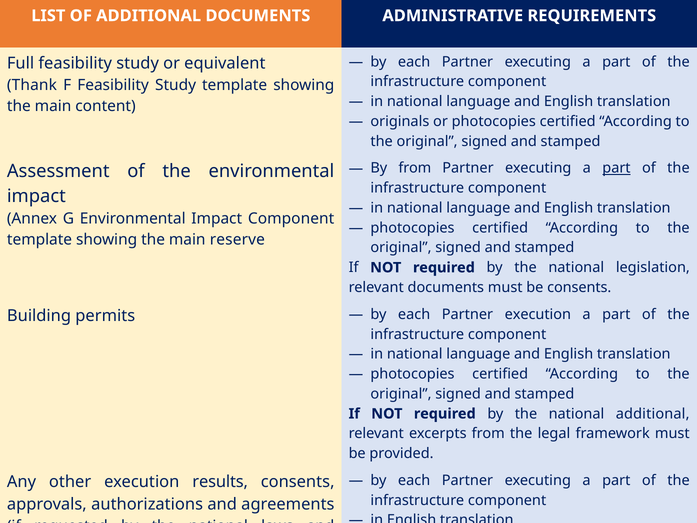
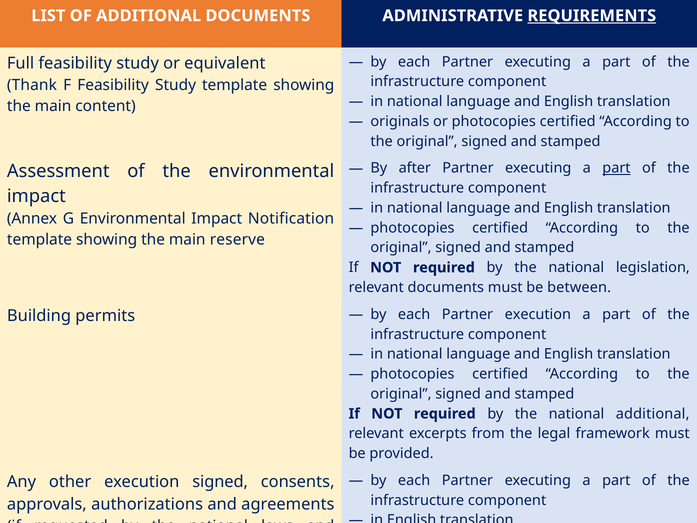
REQUIREMENTS underline: none -> present (592, 16)
By from: from -> after (415, 168)
Impact Component: Component -> Notification (291, 219)
be consents: consents -> between (579, 287)
execution results: results -> signed (220, 482)
